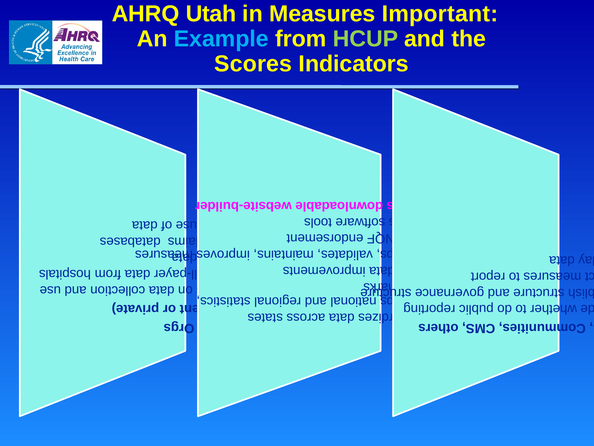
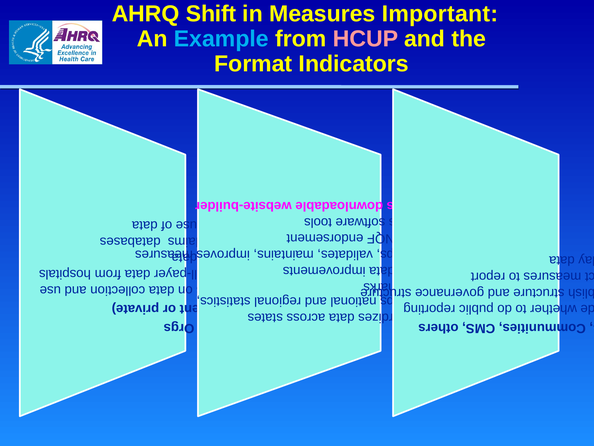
Utah: Utah -> Shift (211, 14)
HCUP colour: light green -> pink (365, 39)
Scores: Scores -> Format (253, 64)
